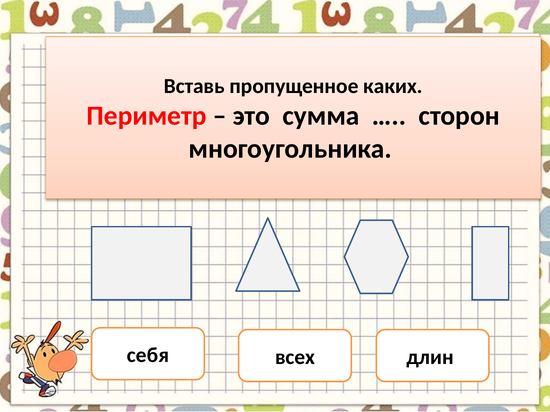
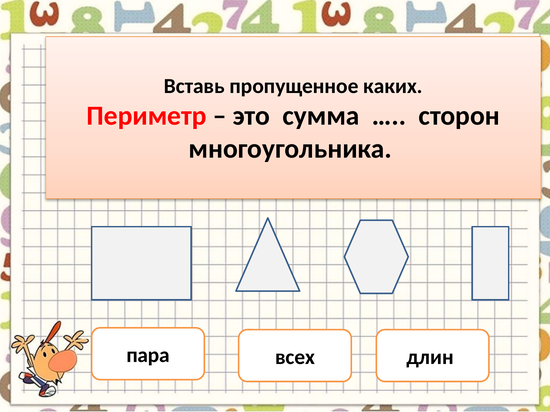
себя: себя -> пара (148, 356)
